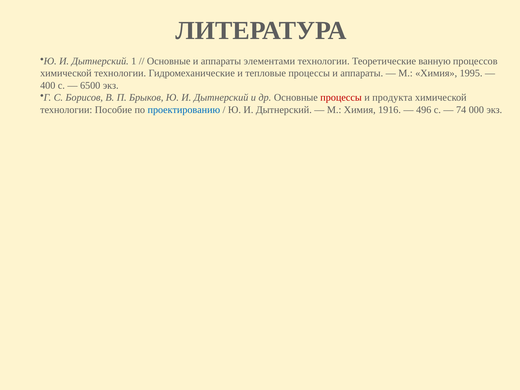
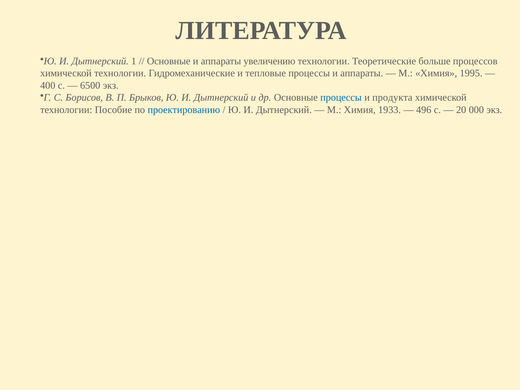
элементами: элементами -> увеличению (269, 61)
ванную: ванную -> больше (435, 61)
процессы colour: red -> blue (341, 98)
1916: 1916 -> 1933 (390, 110)
74: 74 -> 20 (461, 110)
